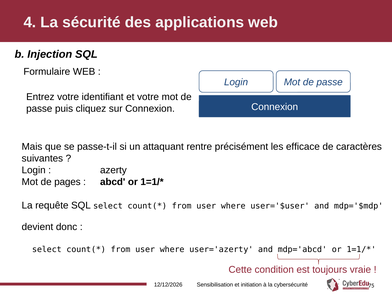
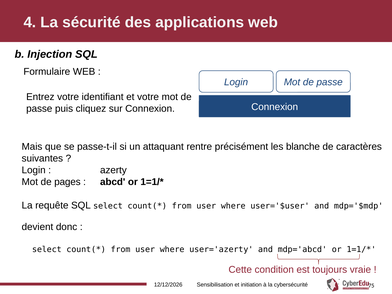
efficace: efficace -> blanche (303, 147)
